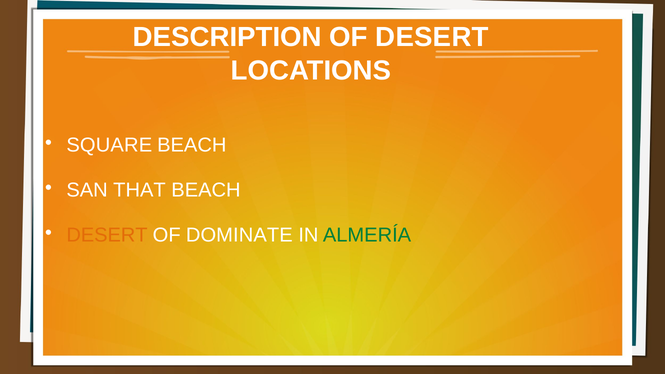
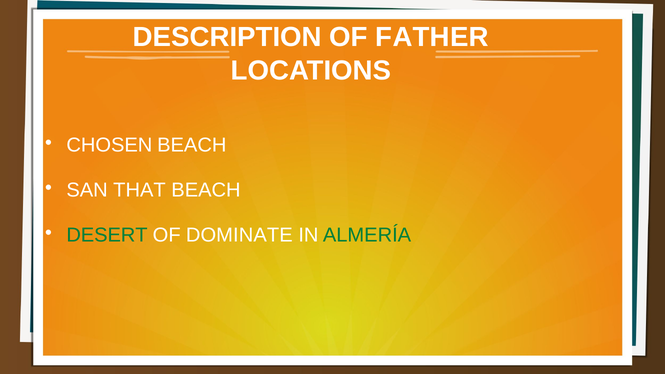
OF DESERT: DESERT -> FATHER (432, 37)
SQUARE: SQUARE -> CHOSEN (109, 145)
DESERT colour: orange -> green (107, 235)
